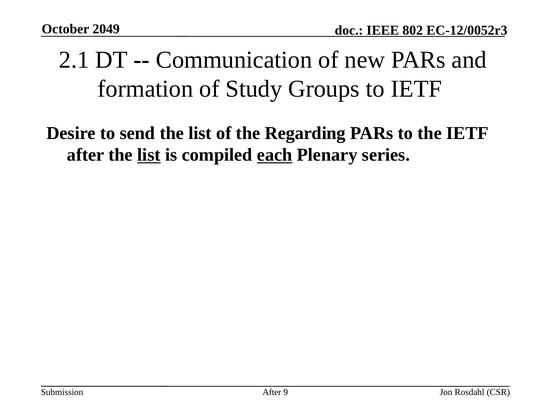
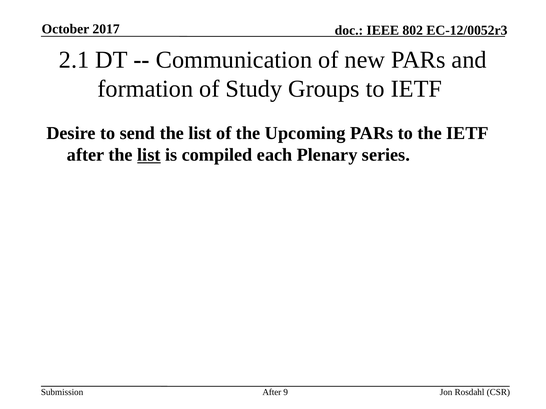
2049: 2049 -> 2017 (106, 29)
Regarding: Regarding -> Upcoming (305, 133)
each underline: present -> none (275, 155)
